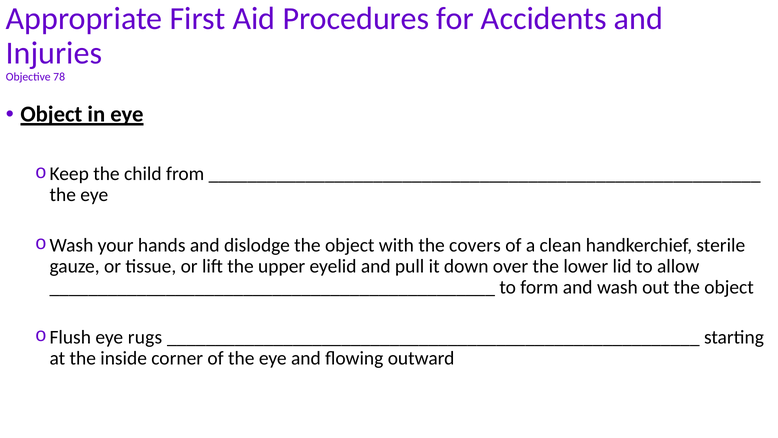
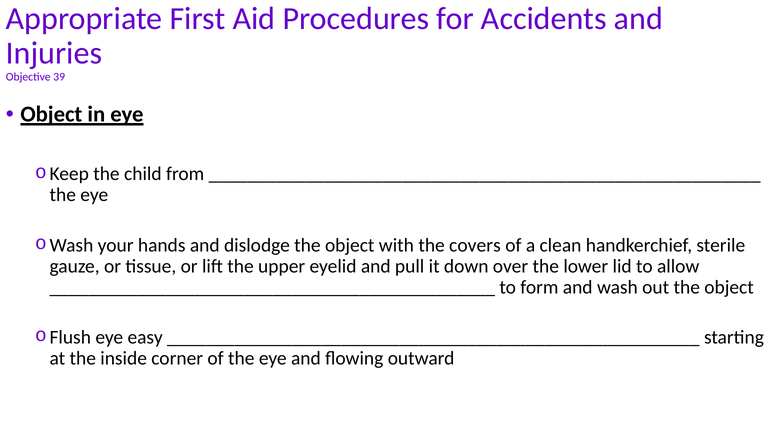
78: 78 -> 39 (59, 77)
rugs: rugs -> easy (145, 337)
